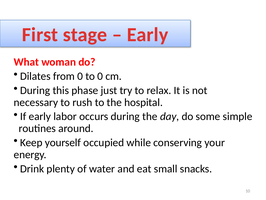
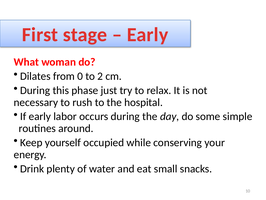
to 0: 0 -> 2 (100, 76)
